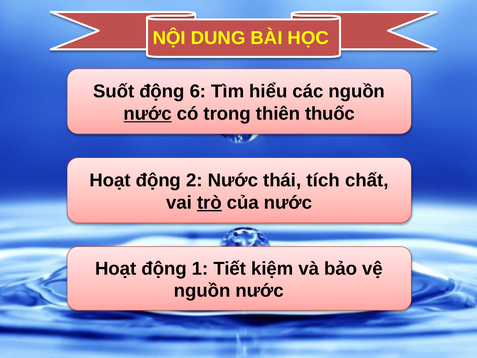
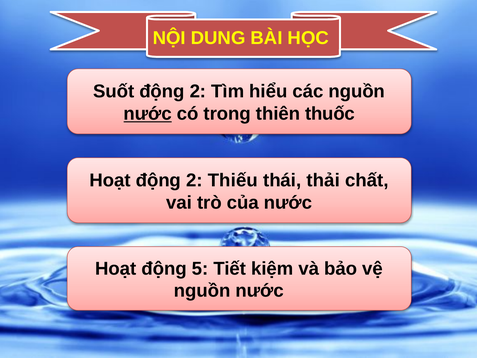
6: 6 -> 2 (198, 91)
2 Nước: Nước -> Thiếu (233, 180)
tích: tích -> thải (323, 180)
trò underline: present -> none (209, 203)
1: 1 -> 5 (200, 268)
